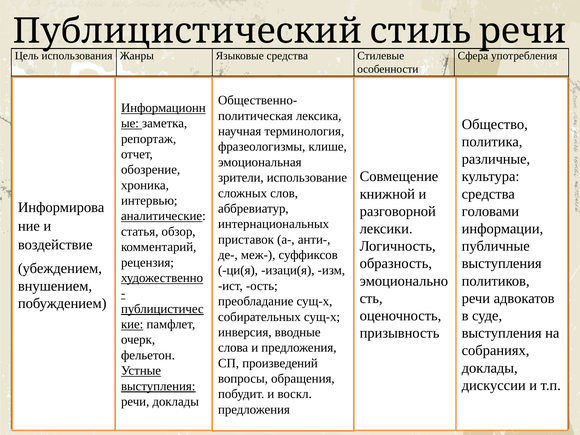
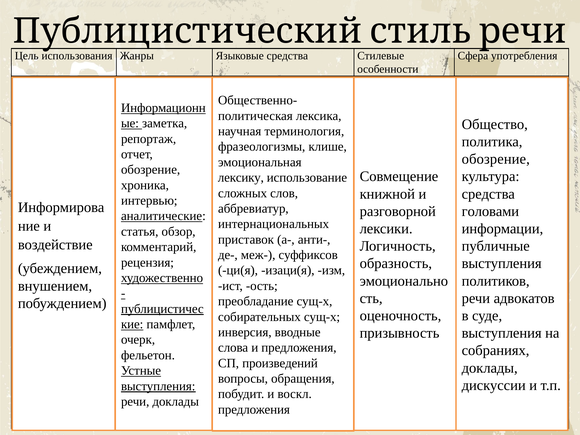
различные: различные -> обозрение (496, 159)
зрители: зрители -> лексику (241, 178)
